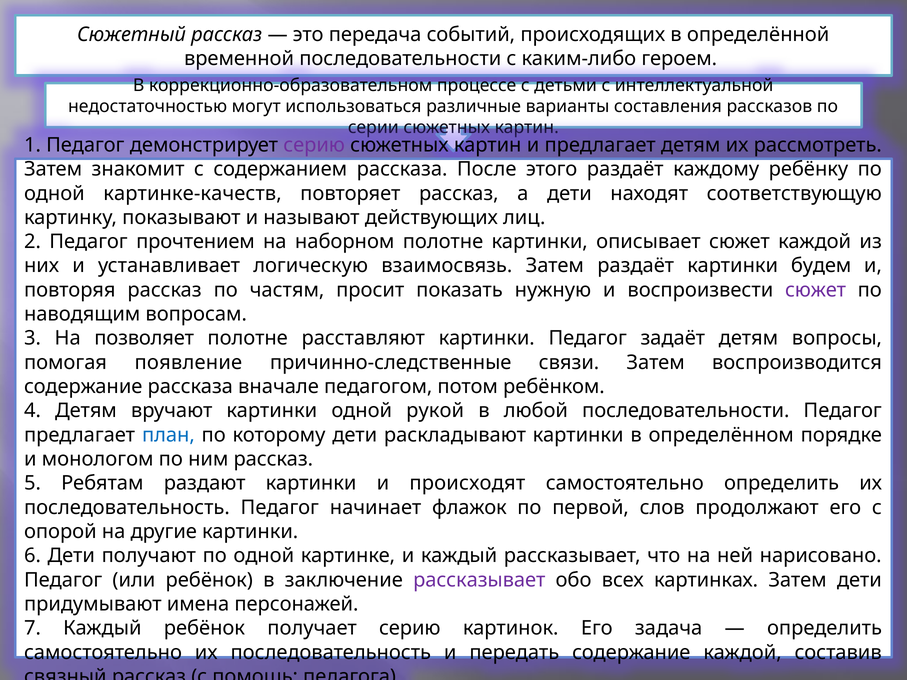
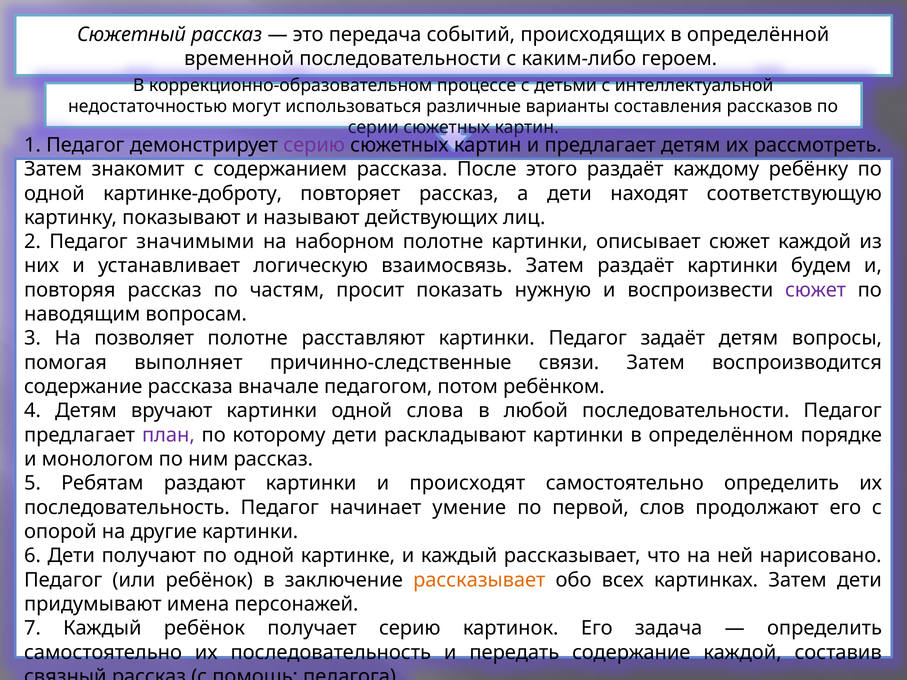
картинке-качеств: картинке-качеств -> картинке-доброту (193, 193)
прочтением: прочтением -> значимыми (195, 242)
появление: появление -> выполняет (188, 363)
рукой: рукой -> слова (435, 411)
план colour: blue -> purple (168, 435)
флажок: флажок -> умение (469, 508)
рассказывает colour: purple -> orange (479, 580)
